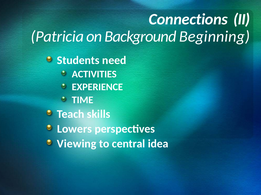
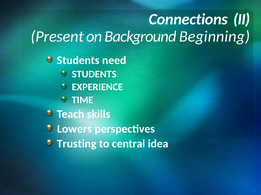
Patricia: Patricia -> Present (57, 37)
ACTIVITIES: ACTIVITIES -> STUDENTS (94, 74)
Viewing: Viewing -> Trusting (77, 144)
